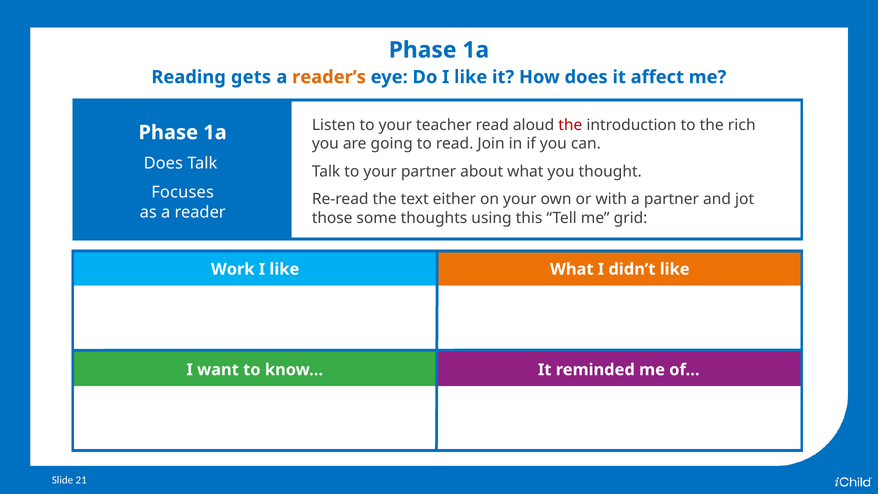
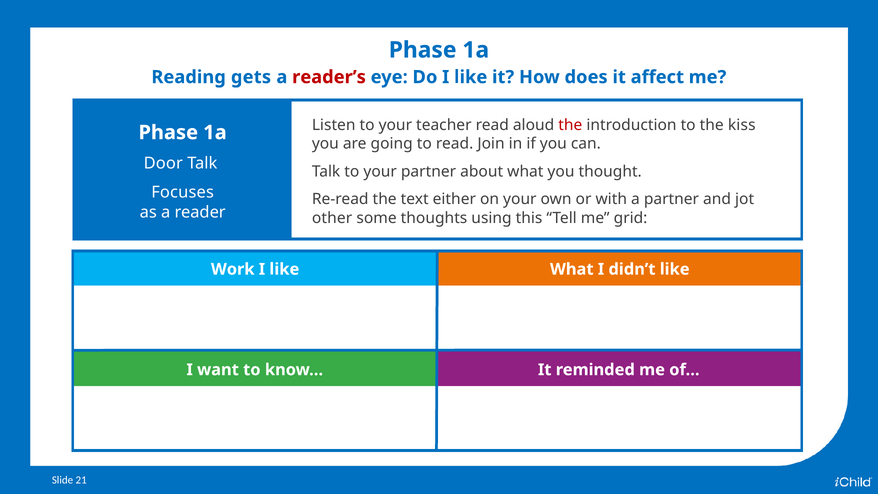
reader’s colour: orange -> red (329, 77)
rich: rich -> kiss (742, 125)
Does: Does -> Door (163, 163)
those: those -> other (332, 218)
